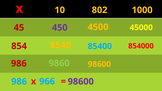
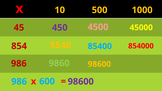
802: 802 -> 500 (100, 10)
4500 colour: yellow -> pink (98, 27)
966: 966 -> 600 (47, 81)
